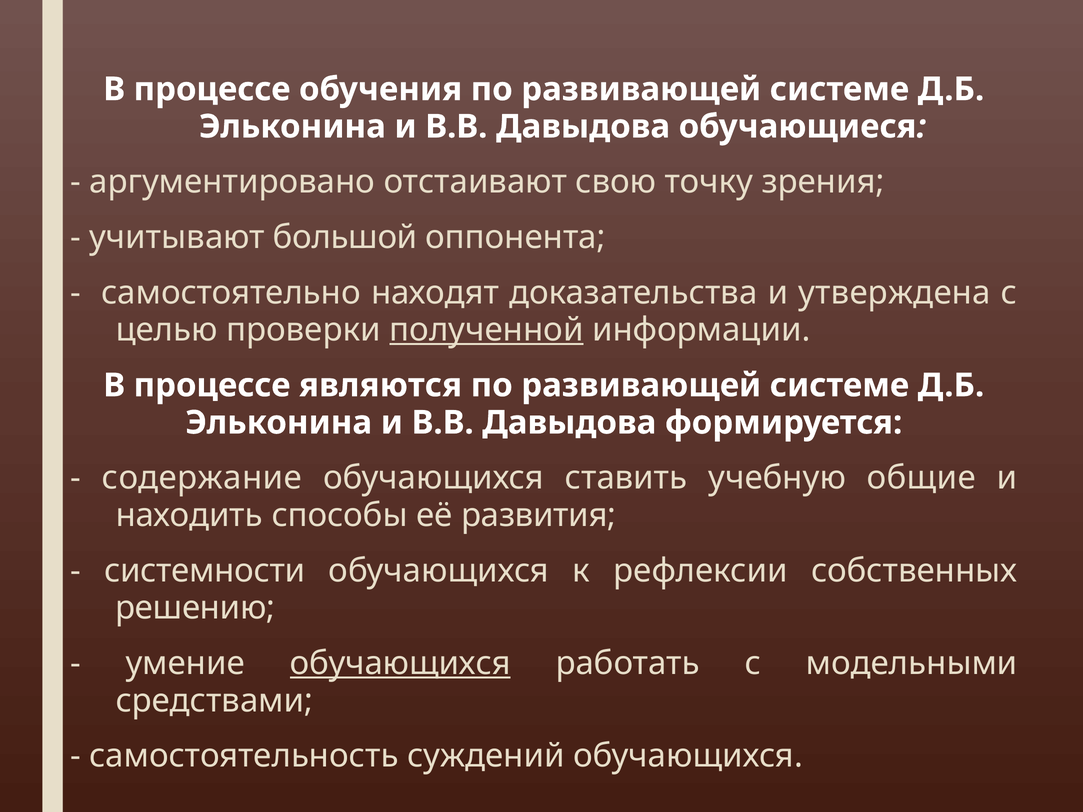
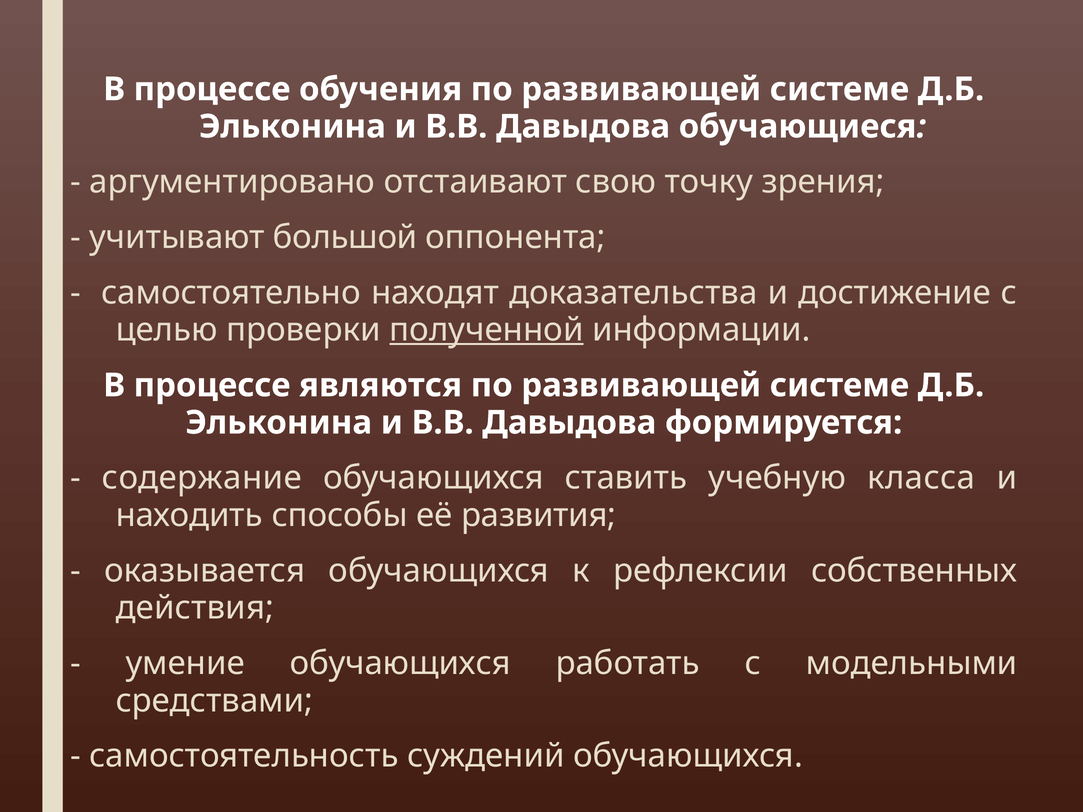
утверждена: утверждена -> достижение (895, 293)
общие: общие -> класса (921, 478)
системности: системности -> оказывается (205, 571)
решению: решению -> действия (195, 608)
обучающихся underline: present -> none (400, 664)
